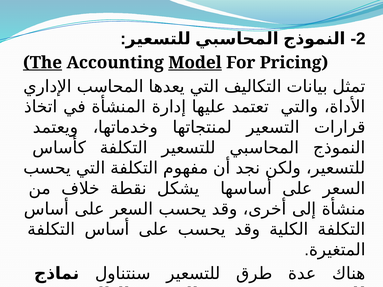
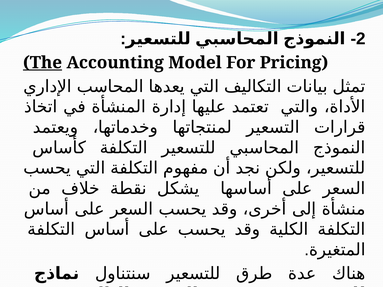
Model underline: present -> none (195, 63)
